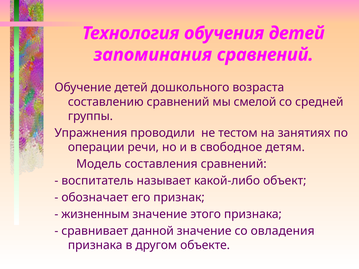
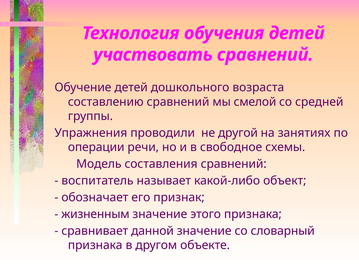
запоминания: запоминания -> участвовать (153, 55)
тестом: тестом -> другой (238, 133)
детям: детям -> схемы (285, 147)
овладения: овладения -> словарный (283, 231)
